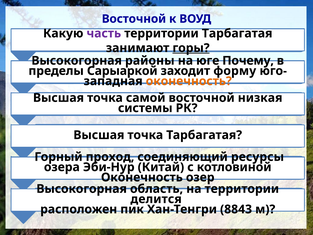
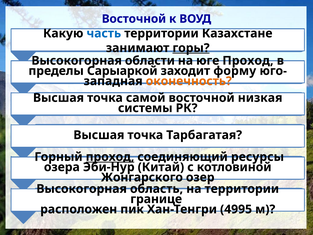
часть colour: purple -> blue (104, 33)
территории Тарбагатая: Тарбагатая -> Казахстане (237, 33)
районы: районы -> области (150, 61)
юге Почему: Почему -> Проход (248, 61)
проход underline: none -> present (110, 157)
Оконечность: Оконечность -> Жонгарского (142, 177)
делится: делится -> границе (156, 199)
8843: 8843 -> 4995 (236, 209)
